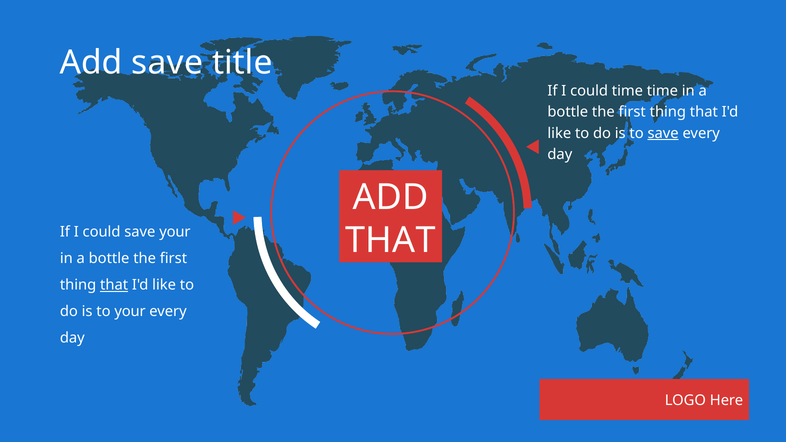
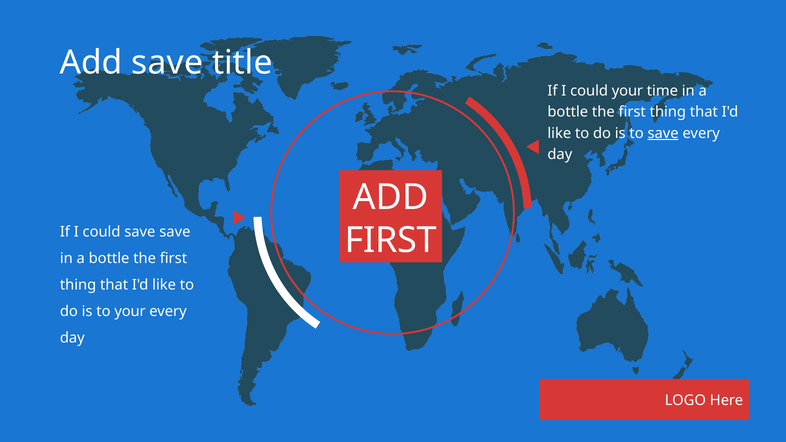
could time: time -> your (627, 91)
save your: your -> save (175, 232)
THAT: THAT -> FIRST (391, 240)
that underline: present -> none (114, 285)
